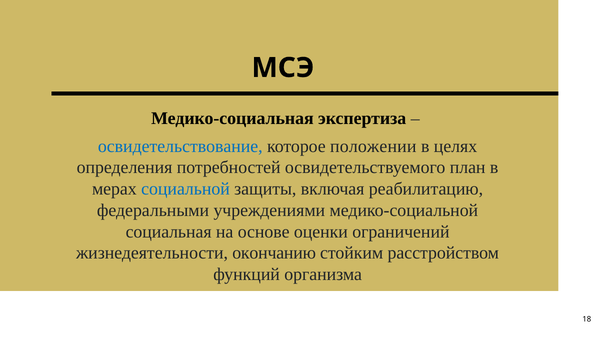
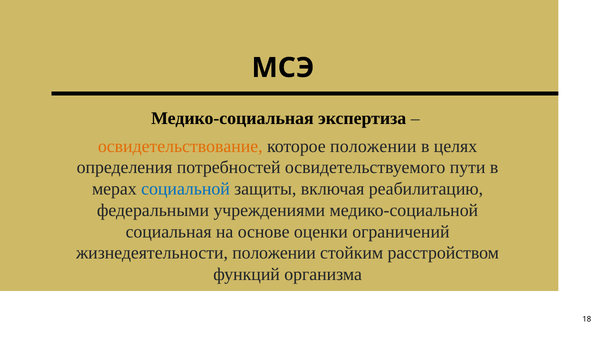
освидетельствование colour: blue -> orange (180, 146)
план: план -> пути (468, 168)
жизнедеятельности окончанию: окончанию -> положении (274, 253)
